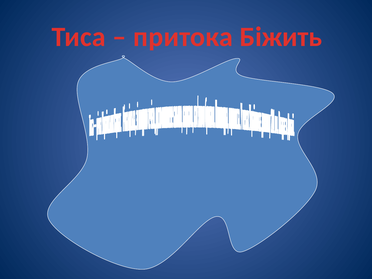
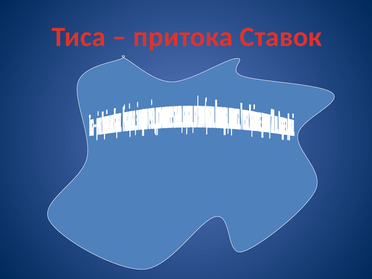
Біжить: Біжить -> Ставок (281, 37)
